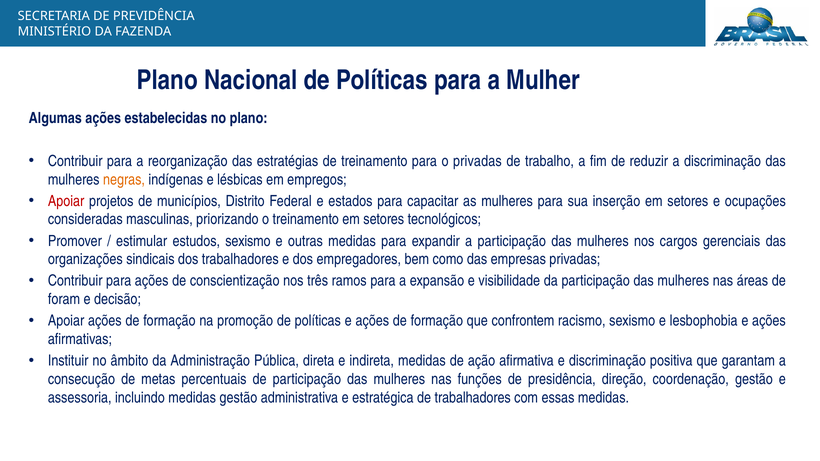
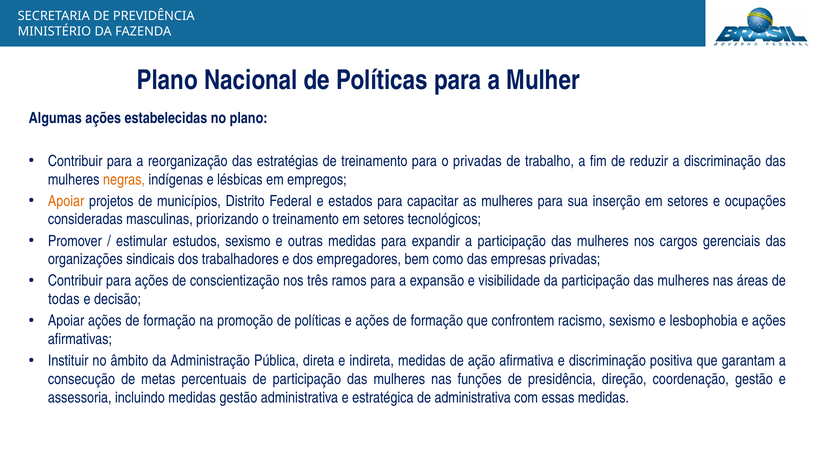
Apoiar colour: red -> orange (66, 201)
foram: foram -> todas (64, 299)
de trabalhadores: trabalhadores -> administrativa (473, 398)
